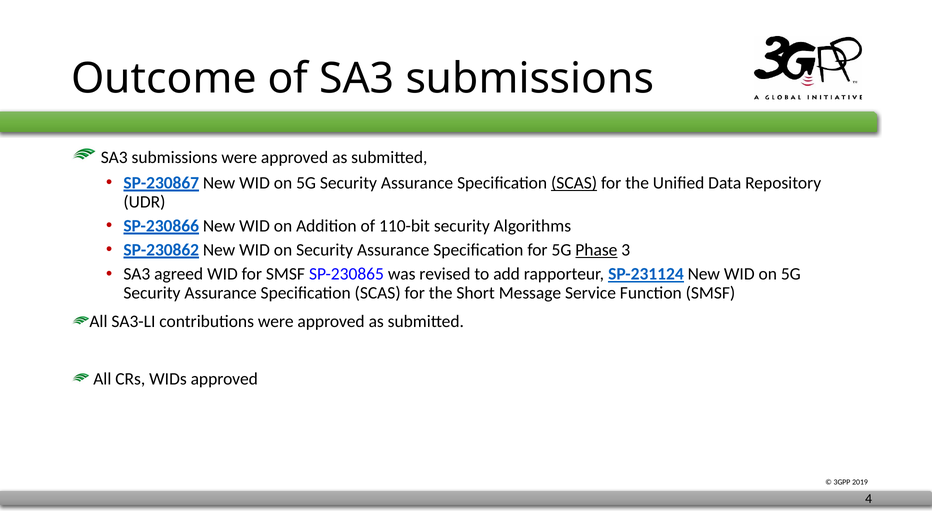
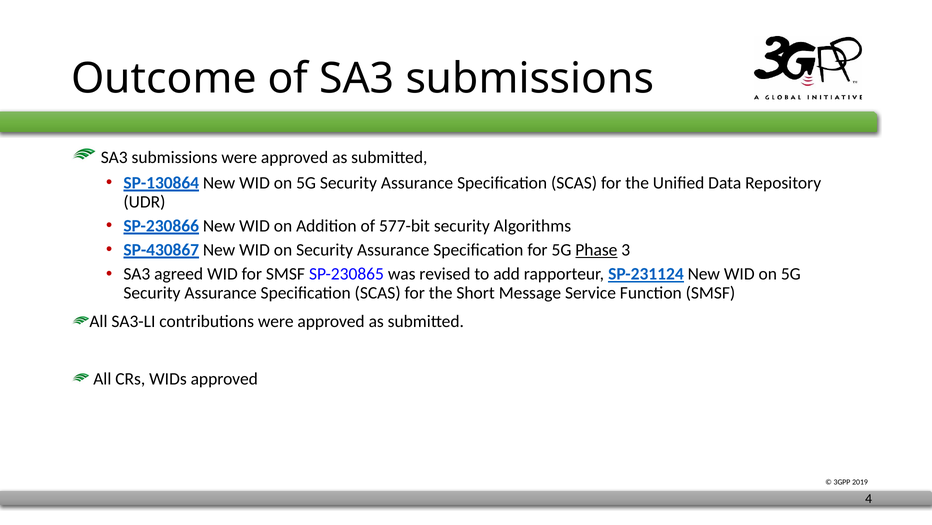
SP-230867: SP-230867 -> SP-130864 (161, 183)
SCAS underline: present -> none (574, 183)
110-bit: 110-bit -> 577-bit (405, 226)
SP-230862: SP-230862 -> SP-430867 (161, 250)
